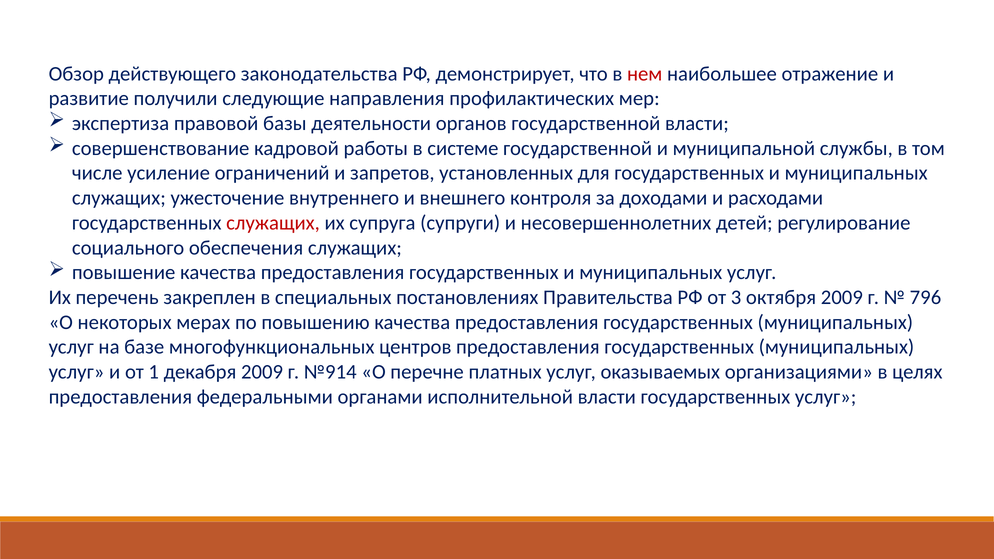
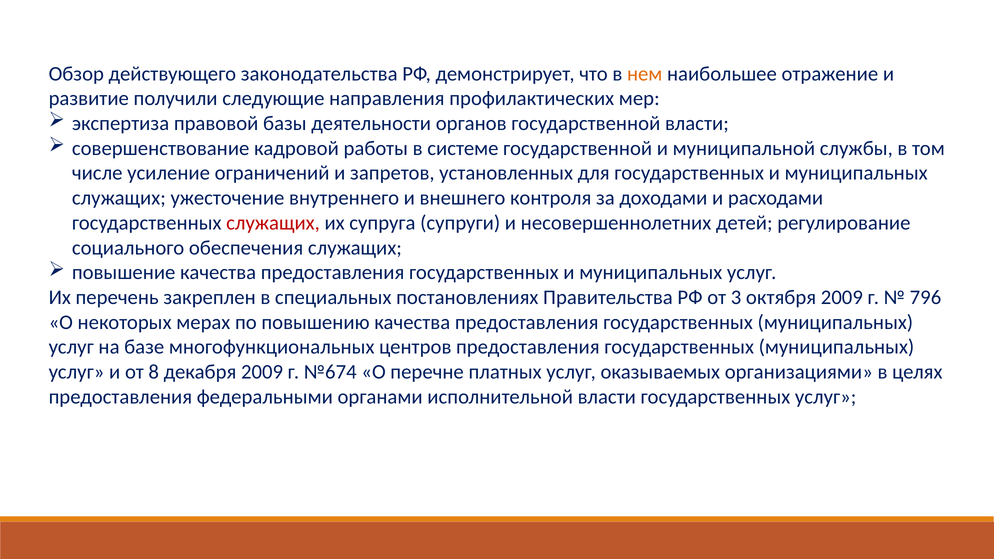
нем colour: red -> orange (645, 74)
1: 1 -> 8 (154, 372)
№914: №914 -> №674 (330, 372)
